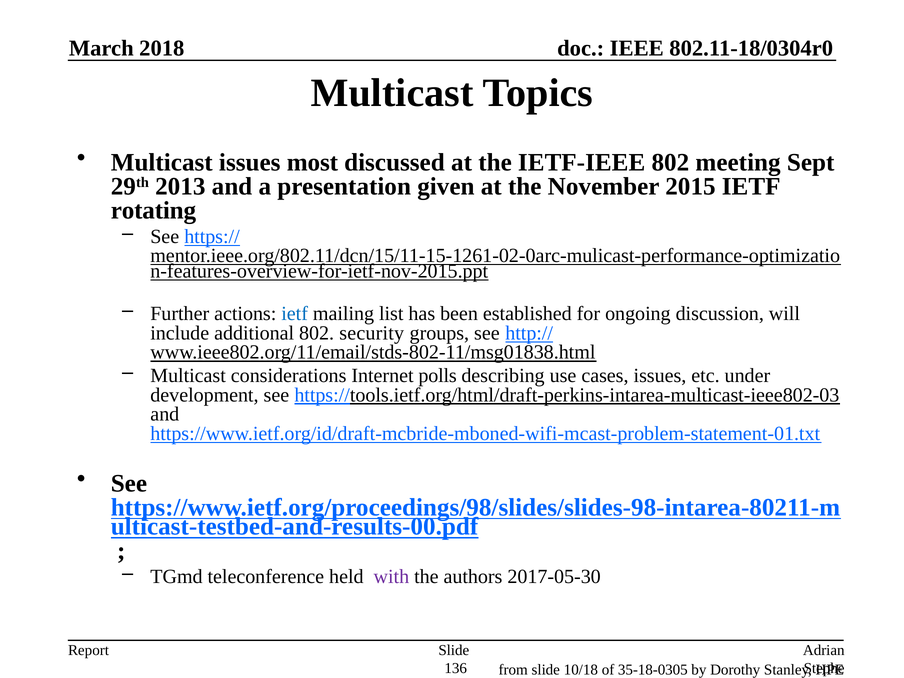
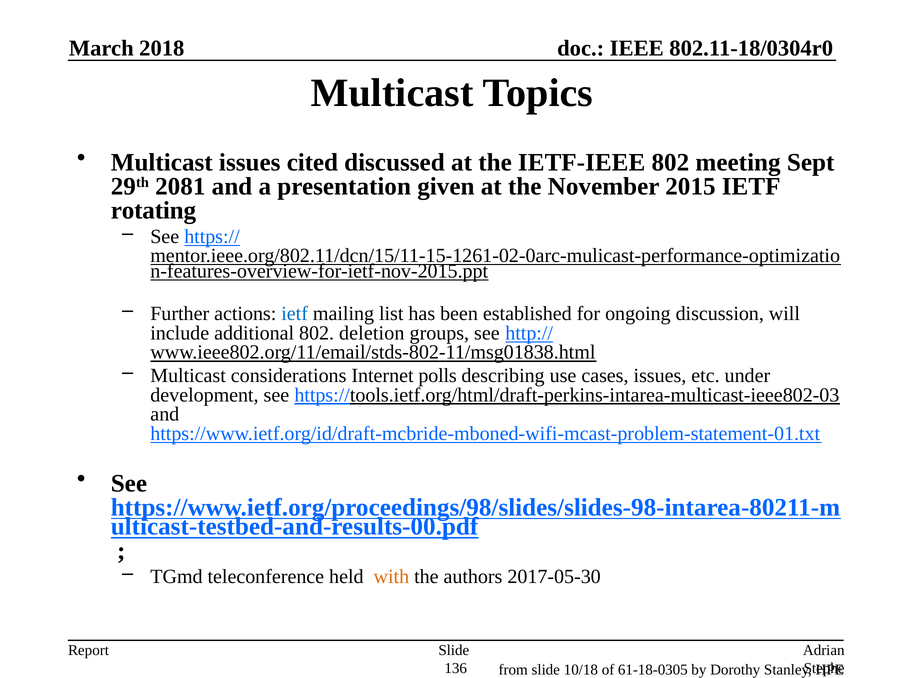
most: most -> cited (312, 162)
2013: 2013 -> 2081 (180, 186)
security: security -> deletion (372, 333)
with colour: purple -> orange (391, 577)
35-18-0305: 35-18-0305 -> 61-18-0305 (653, 670)
